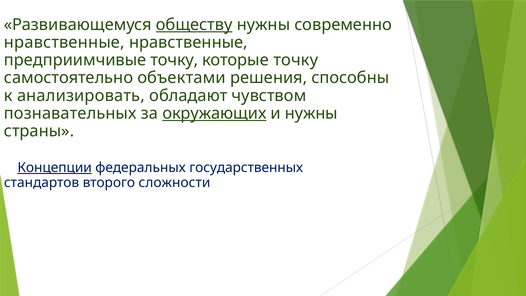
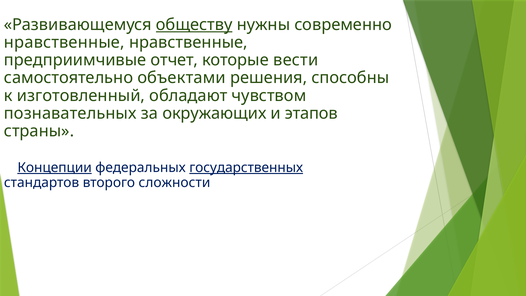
предприимчивые точку: точку -> отчет (174, 60)
которые точку: точку -> вести (296, 60)
анализировать: анализировать -> изготовленный (81, 96)
окружающих underline: present -> none (214, 113)
и нужны: нужны -> этапов (311, 113)
государственных underline: none -> present (246, 168)
